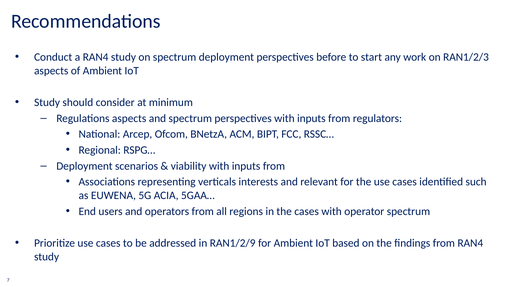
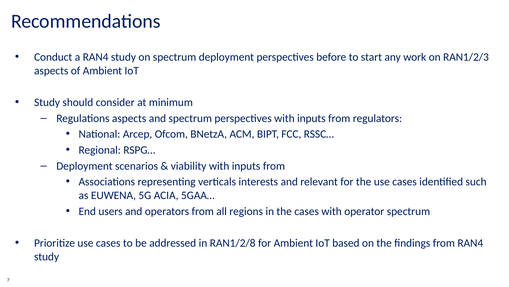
RAN1/2/9: RAN1/2/9 -> RAN1/2/8 (233, 242)
